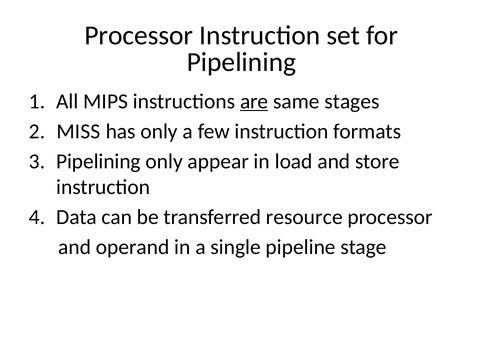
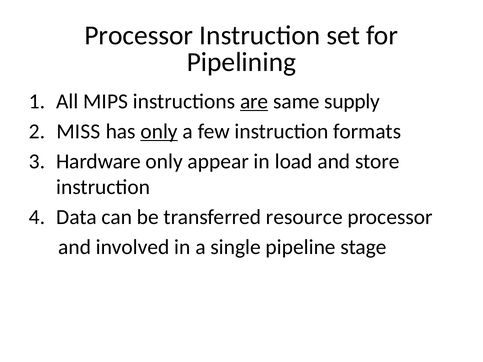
stages: stages -> supply (352, 101)
only underline: none -> present (159, 131)
Pipelining: Pipelining -> Hardware (98, 161)
operand: operand -> involved (133, 247)
